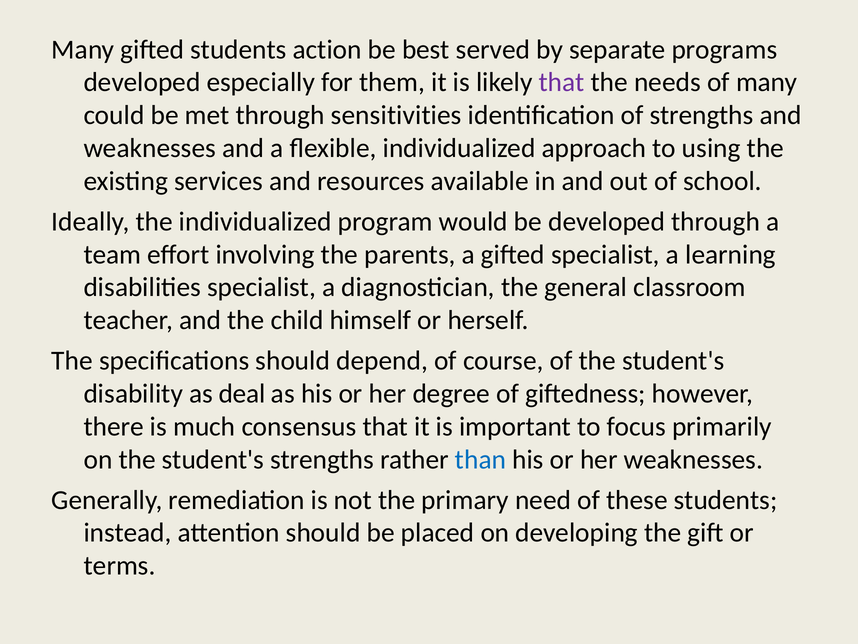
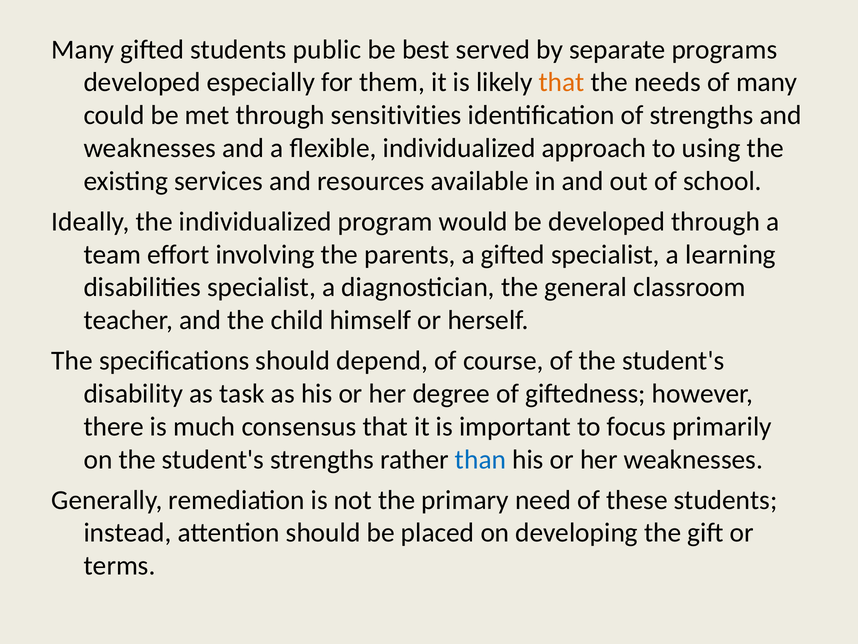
action: action -> public (327, 49)
that colour: purple -> orange (562, 82)
deal: deal -> task (242, 393)
